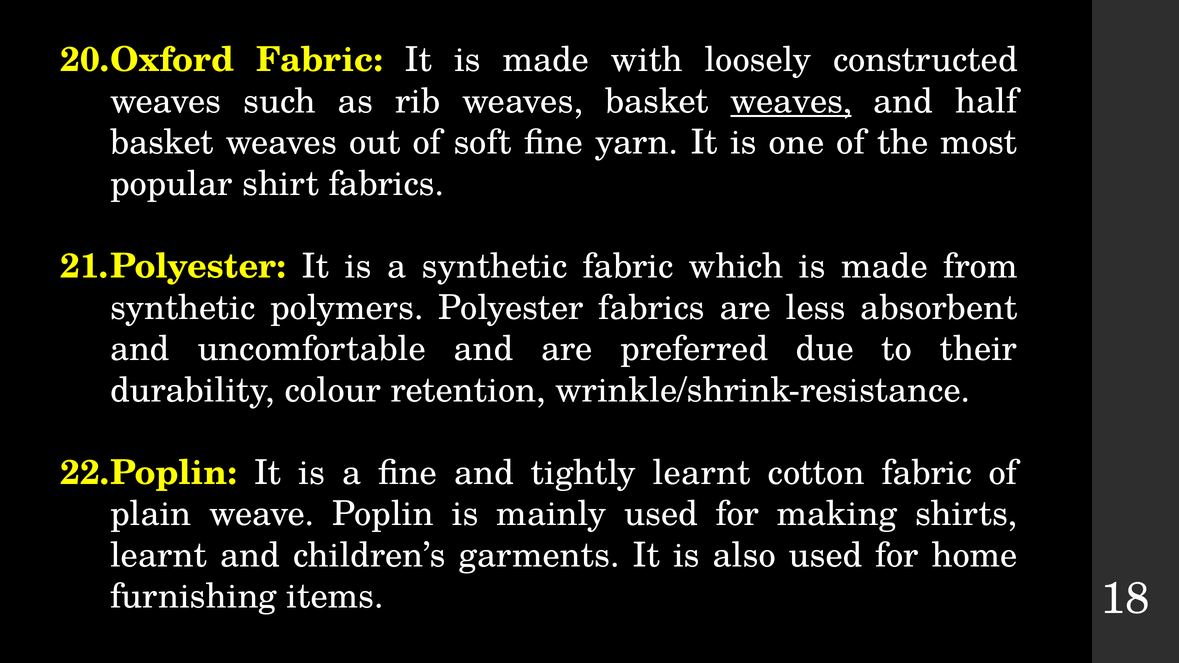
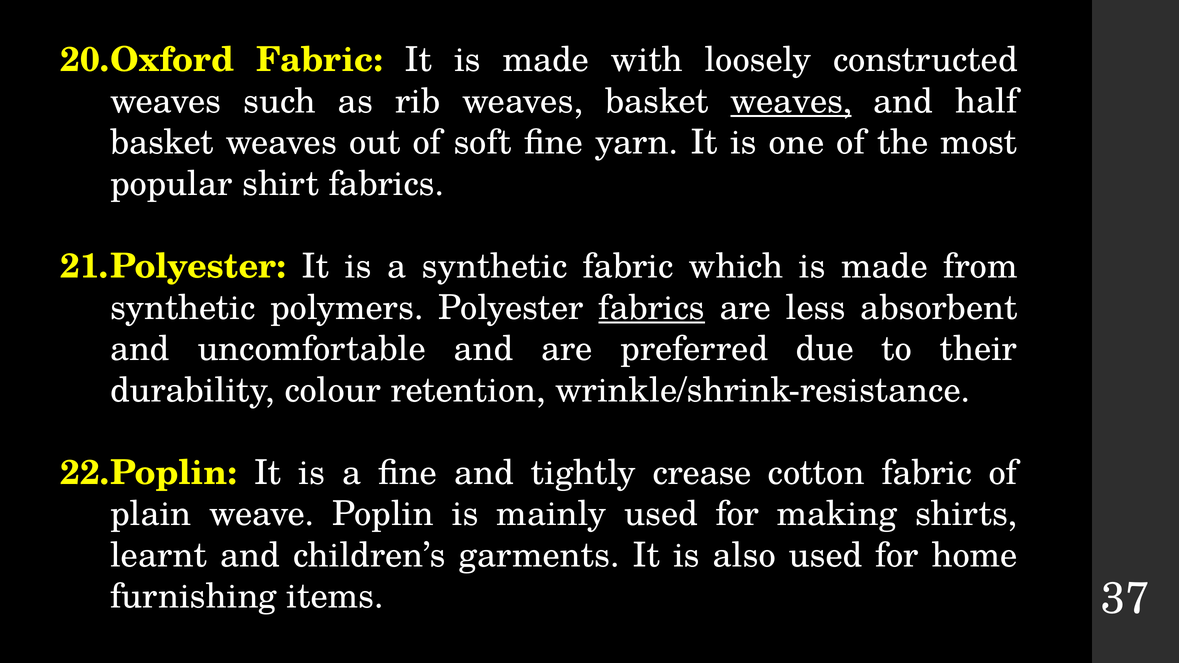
fabrics underline: none -> present (652, 308)
tightly learnt: learnt -> crease (702, 473)
18: 18 -> 37 (1125, 599)
